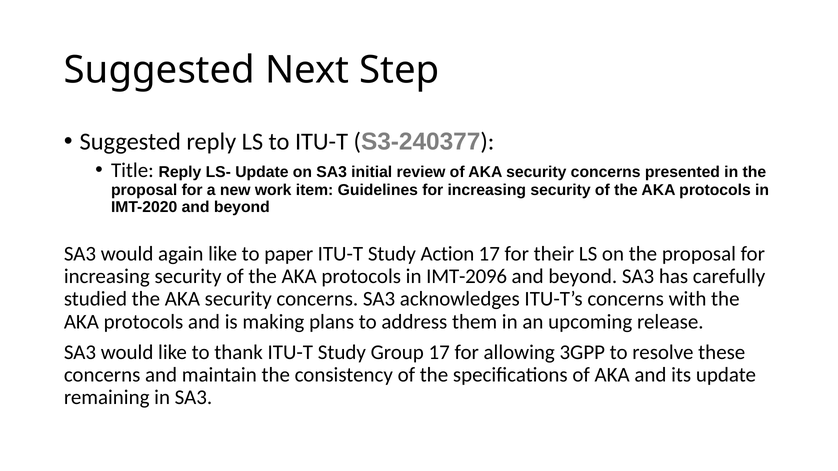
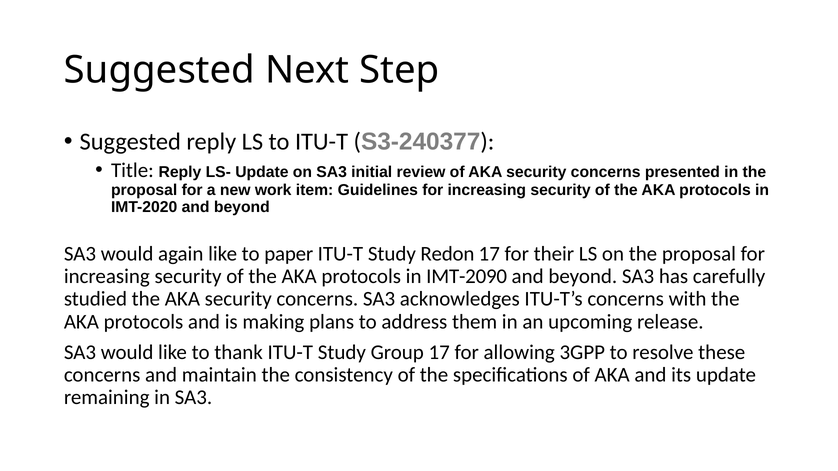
Action: Action -> Redon (447, 254)
IMT-2096: IMT-2096 -> IMT-2090 (467, 277)
